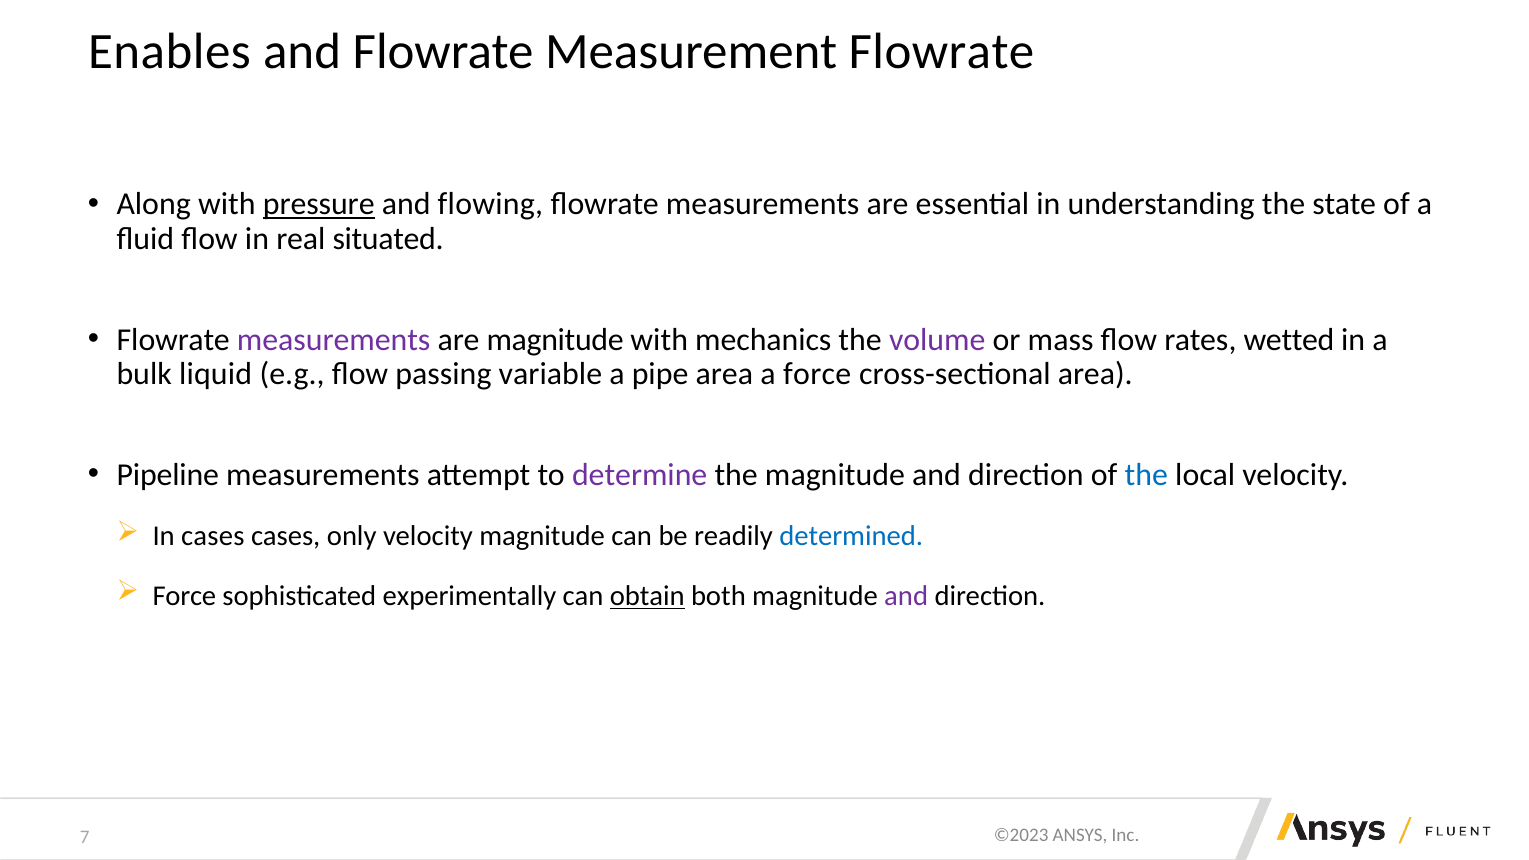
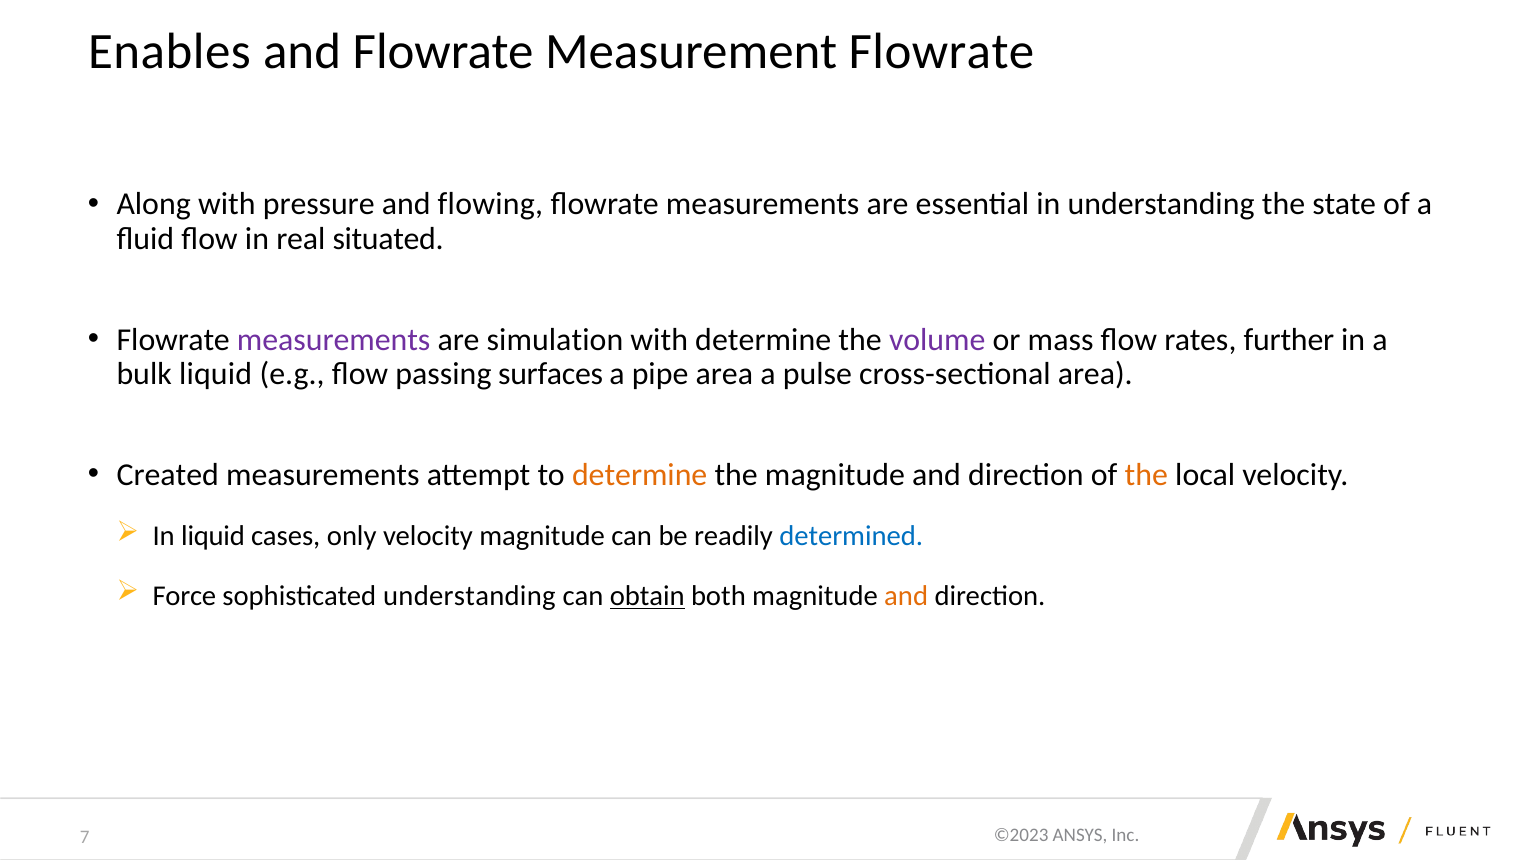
pressure underline: present -> none (319, 204)
are magnitude: magnitude -> simulation (555, 340)
with mechanics: mechanics -> determine (763, 340)
wetted: wetted -> further (1289, 340)
variable: variable -> surfaces (551, 374)
a force: force -> pulse (817, 374)
Pipeline: Pipeline -> Created (168, 475)
determine colour: purple -> orange (640, 475)
the colour: blue -> orange (1146, 475)
In cases: cases -> liquid (213, 537)
sophisticated experimentally: experimentally -> understanding (469, 596)
and colour: purple -> orange (906, 596)
